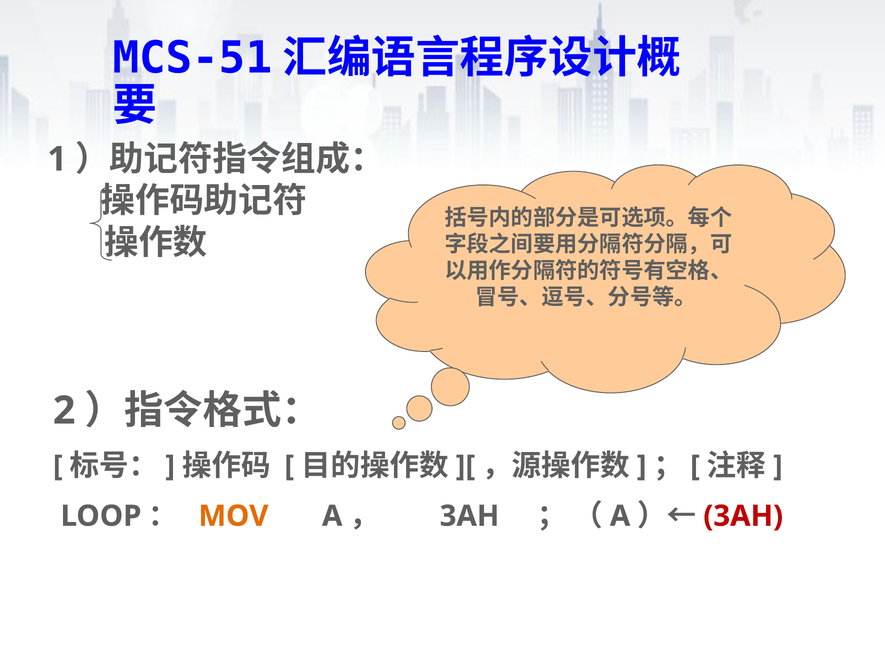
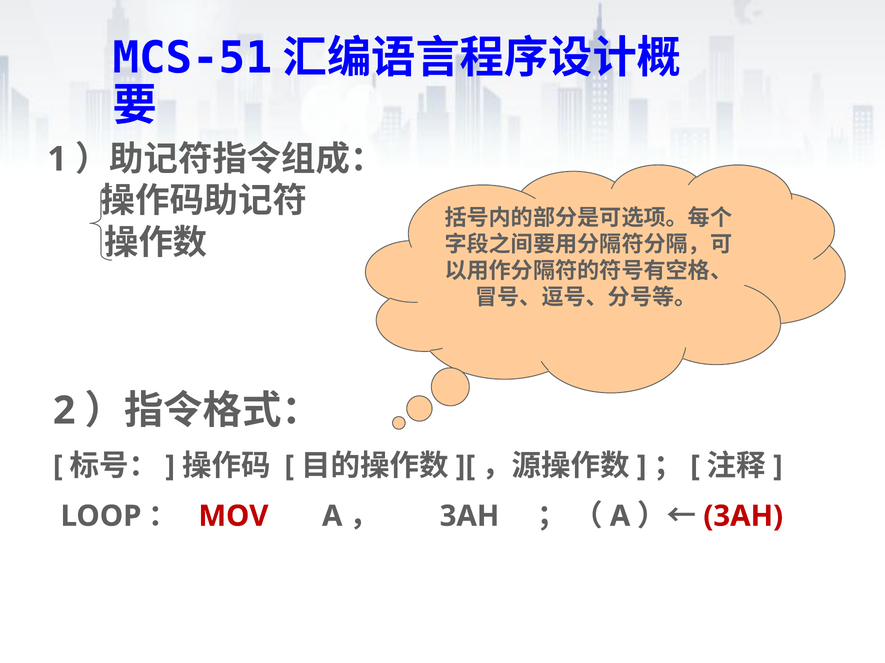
MOV colour: orange -> red (233, 517)
